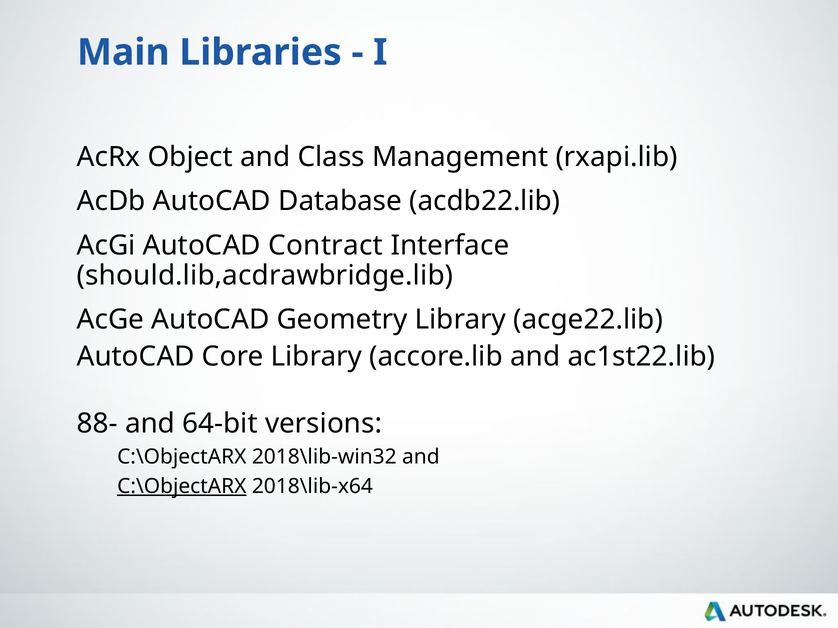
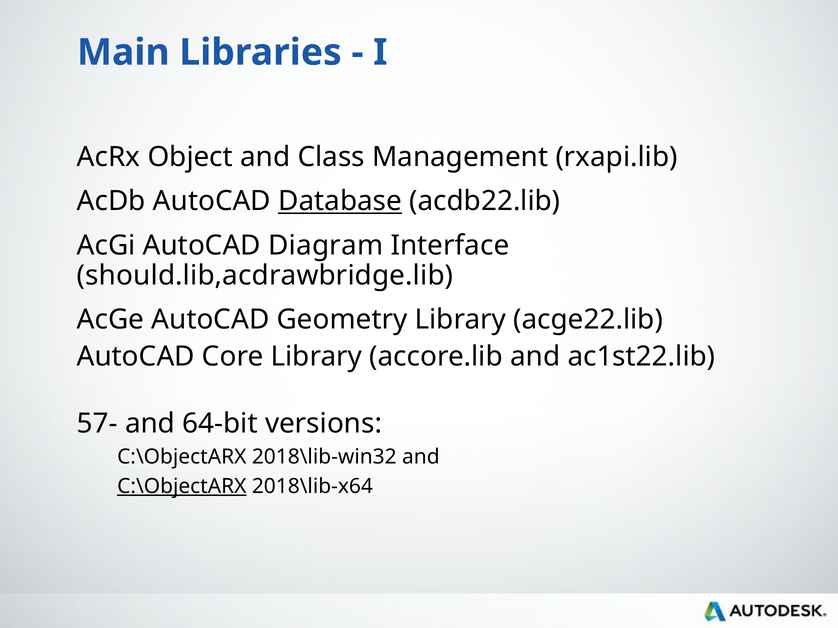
Database underline: none -> present (340, 201)
Contract: Contract -> Diagram (326, 246)
88-: 88- -> 57- (97, 424)
